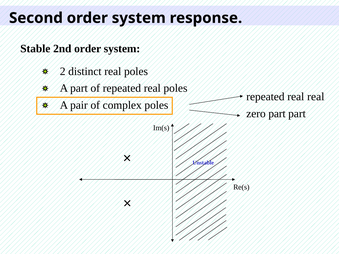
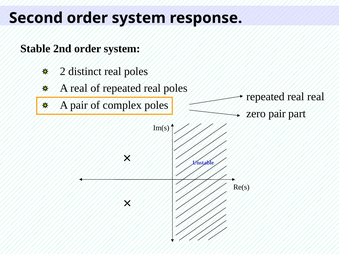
A part: part -> real (79, 88)
zero part: part -> pair (277, 114)
